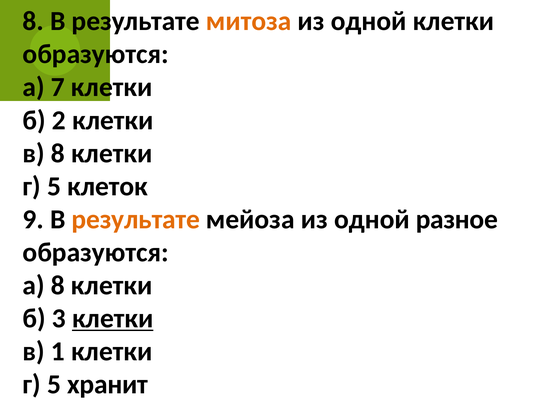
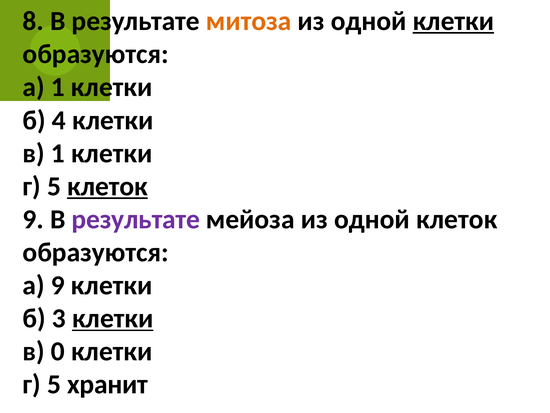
клетки underline: none -> present (453, 21)
а 7: 7 -> 1 (58, 87)
2: 2 -> 4 (59, 120)
в 8: 8 -> 1 (58, 153)
клеток underline: none -> present (107, 186)
результате colour: orange -> purple (136, 219)
одной разное: разное -> клеток (457, 219)
а 8: 8 -> 9 (58, 285)
1: 1 -> 0 (58, 351)
